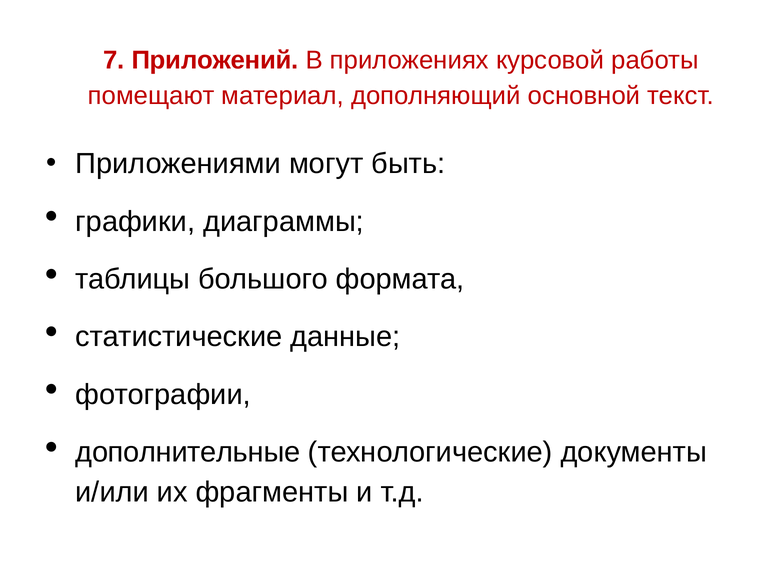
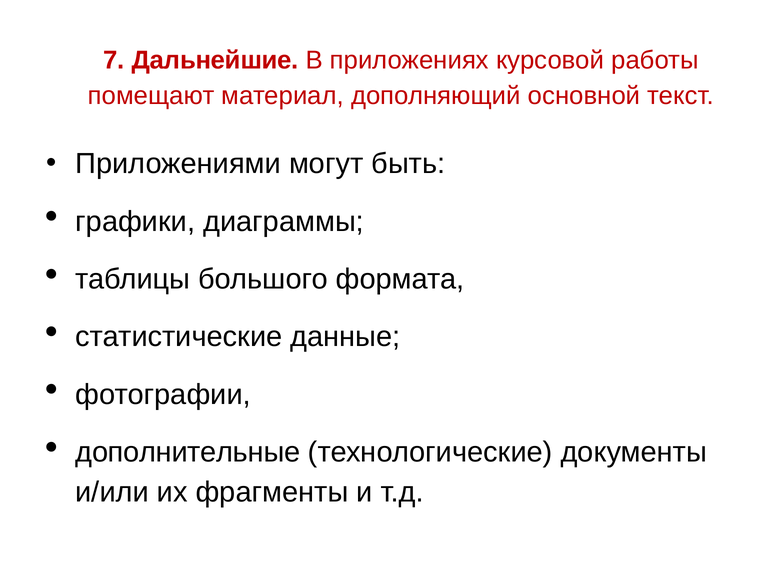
Приложений: Приложений -> Дальнейшие (215, 60)
